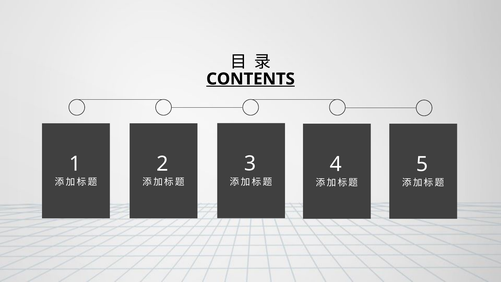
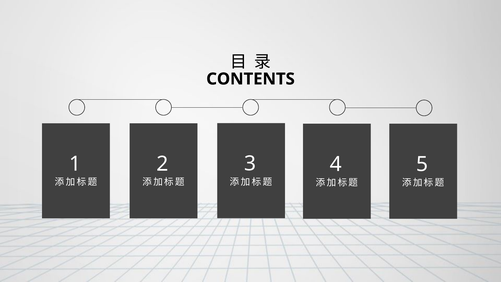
CONTENTS underline: present -> none (251, 79)
